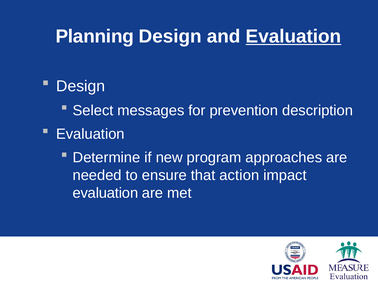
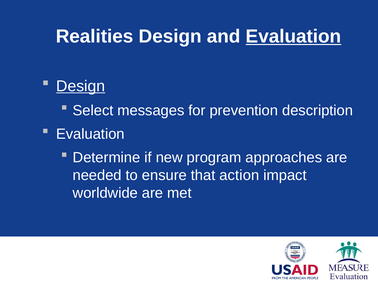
Planning: Planning -> Realities (95, 36)
Design underline: none -> present (81, 86)
evaluation: evaluation -> worldwide (105, 193)
